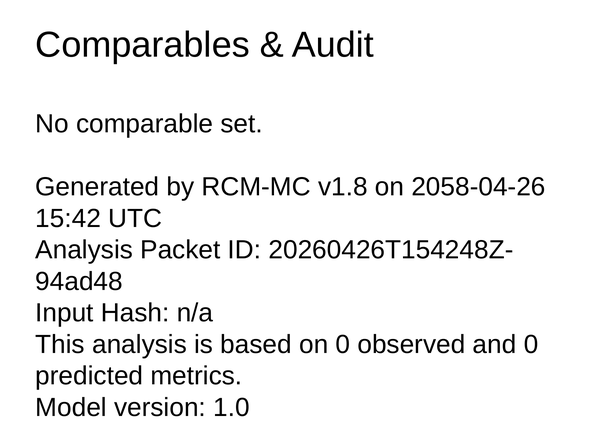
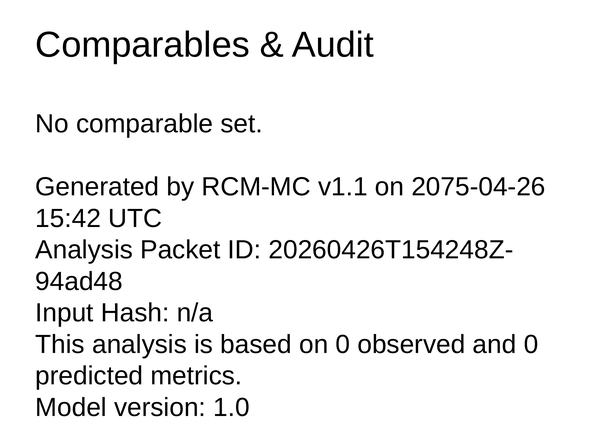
v1.8: v1.8 -> v1.1 (343, 187)
2058-04-26: 2058-04-26 -> 2075-04-26 (478, 187)
